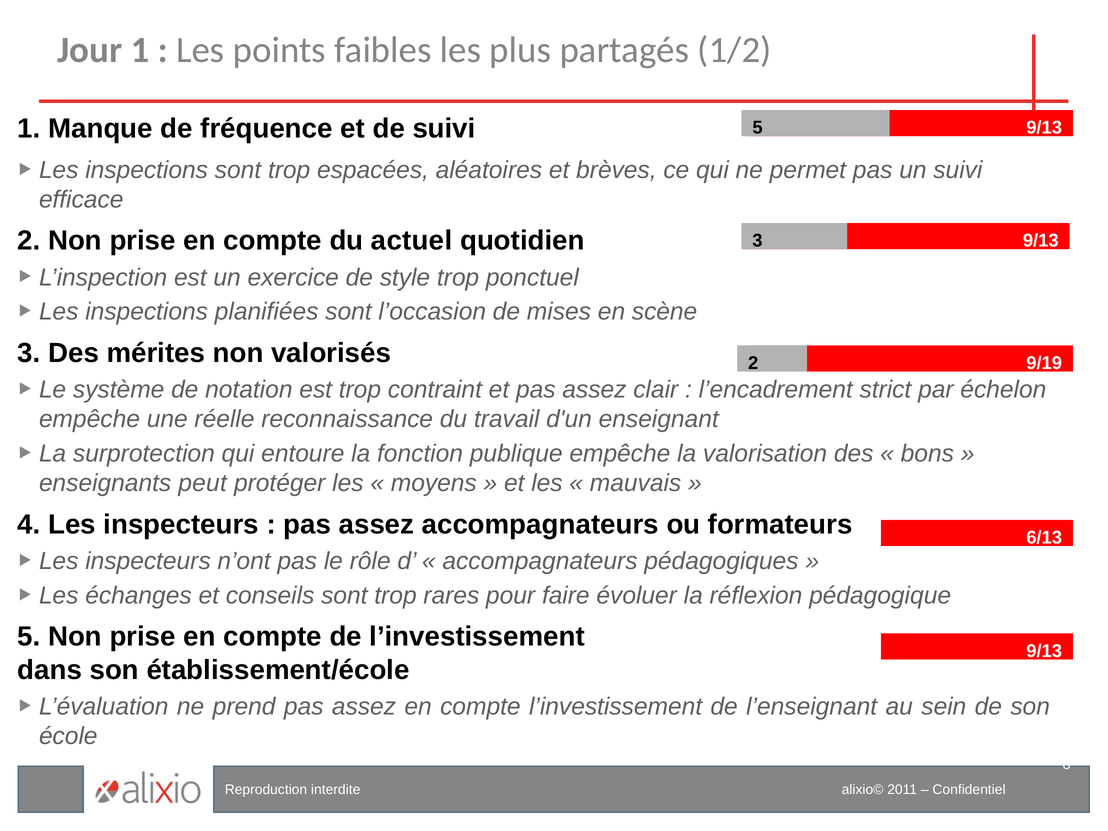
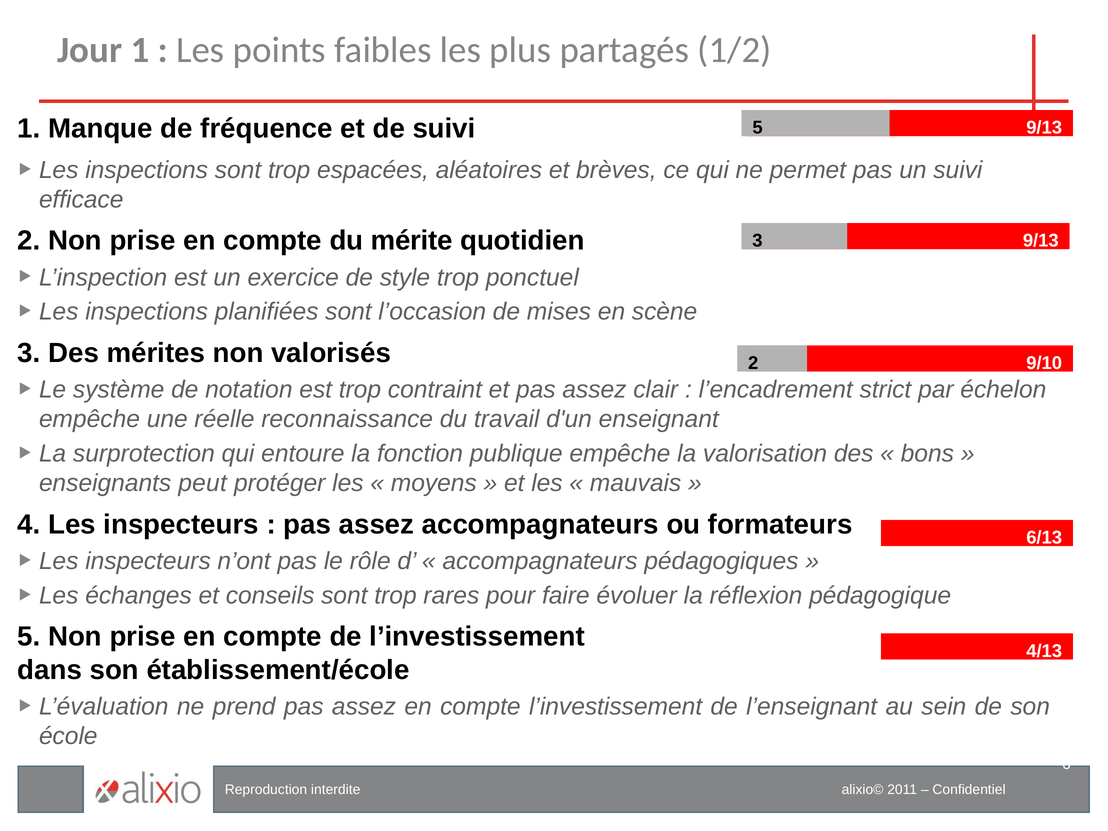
actuel: actuel -> mérite (412, 241)
9/19: 9/19 -> 9/10 (1044, 363)
9/13: 9/13 -> 4/13 (1044, 651)
